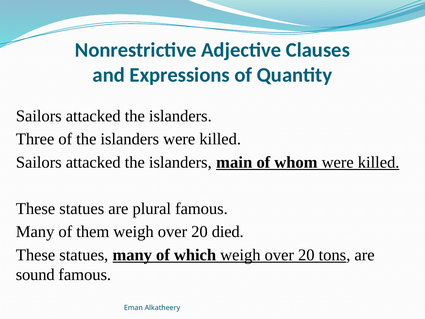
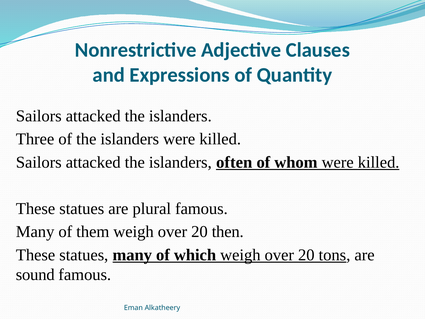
main: main -> often (234, 162)
died: died -> then (228, 232)
